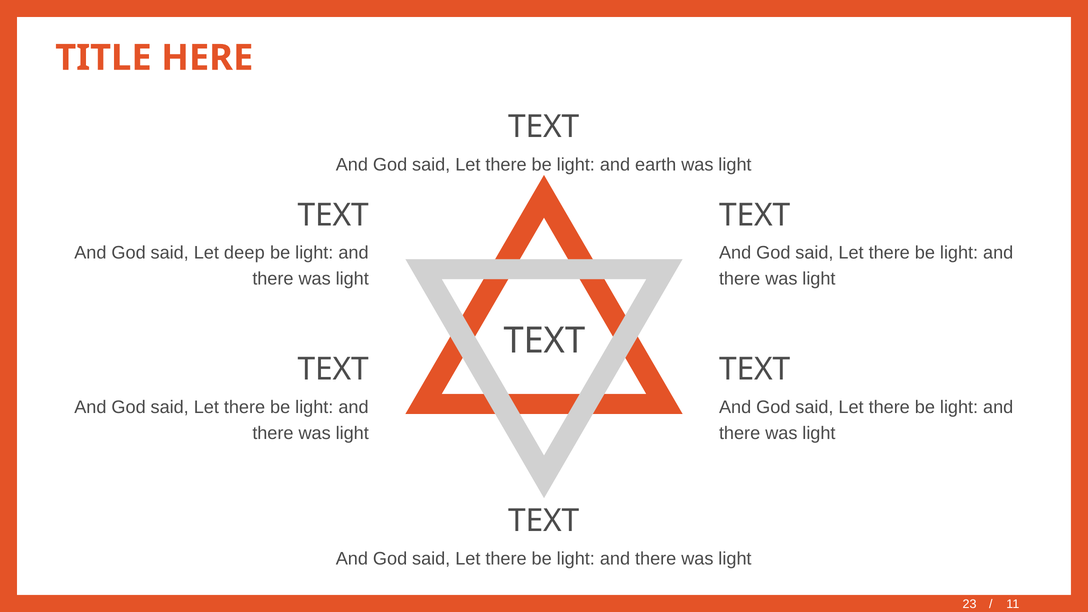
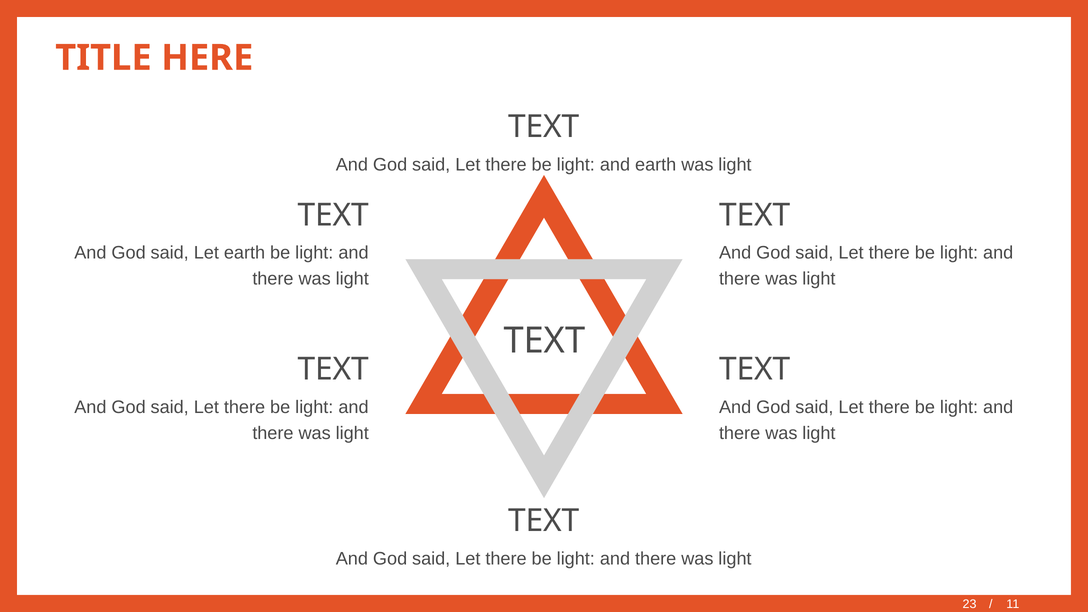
Let deep: deep -> earth (245, 253)
